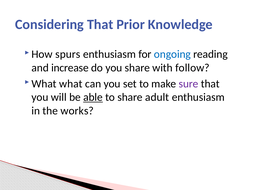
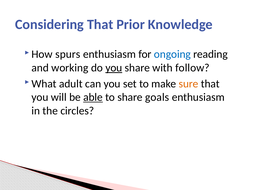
increase: increase -> working (70, 68)
you underline: none -> present (114, 68)
What what: what -> adult (71, 84)
sure colour: purple -> orange (188, 84)
adult: adult -> goals (157, 97)
works: works -> circles (77, 111)
